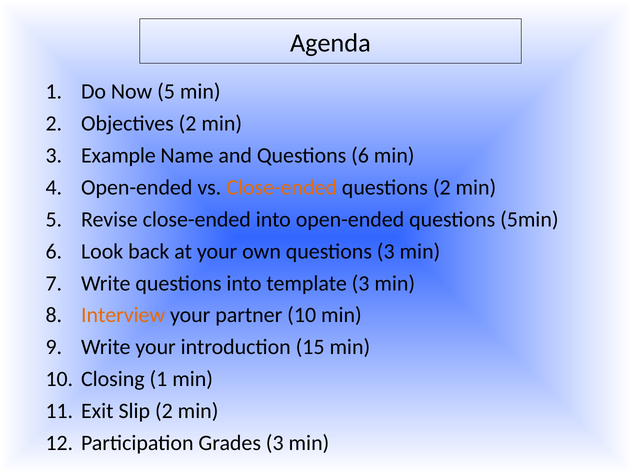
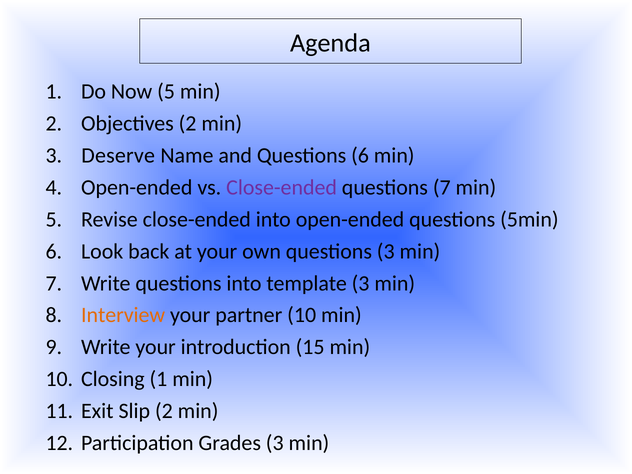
Example: Example -> Deserve (118, 155)
Close-ended colour: orange -> purple (282, 187)
questions 2: 2 -> 7 (442, 187)
